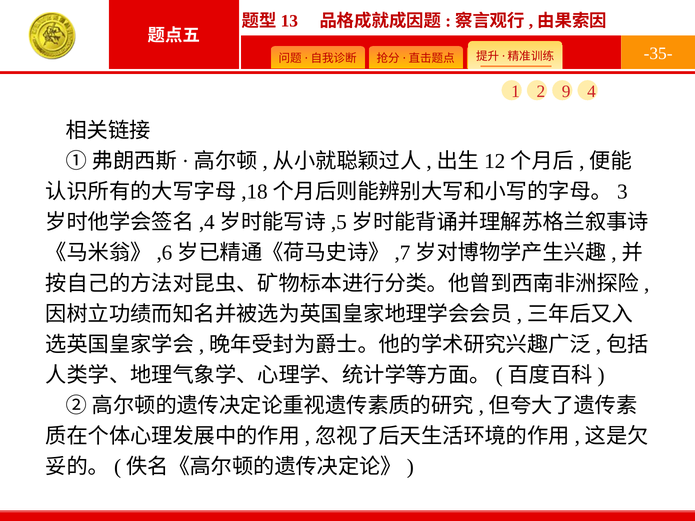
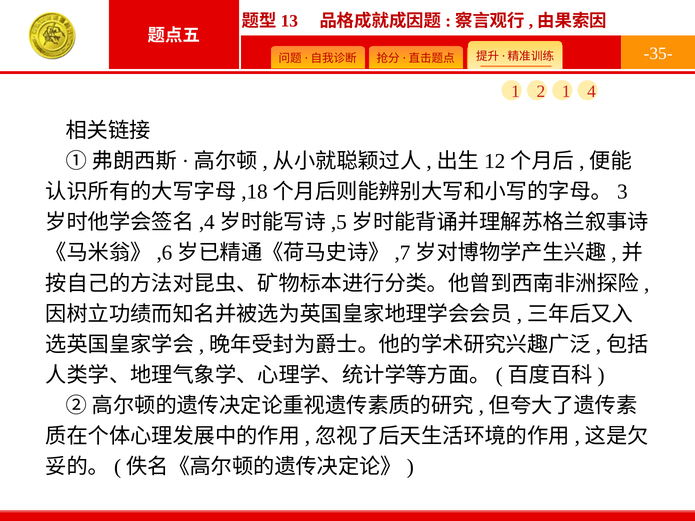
2 9: 9 -> 1 (566, 91)
